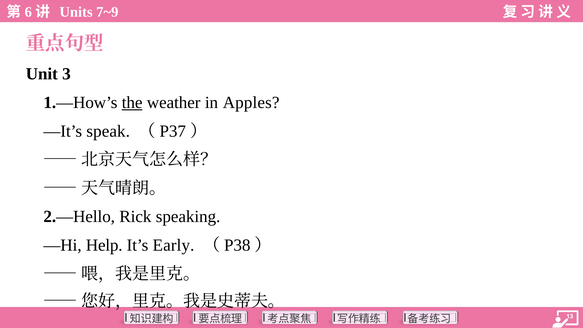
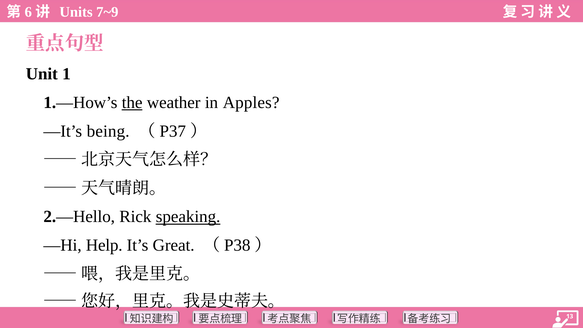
3: 3 -> 1 (66, 74)
speak: speak -> being (108, 131)
speaking underline: none -> present (188, 217)
Early: Early -> Great (174, 245)
